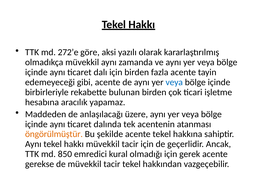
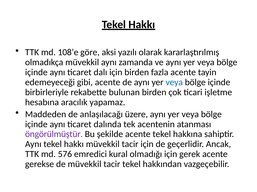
272’e: 272’e -> 108’e (68, 52)
öngörülmüştür colour: orange -> purple (54, 135)
850: 850 -> 576 (65, 155)
